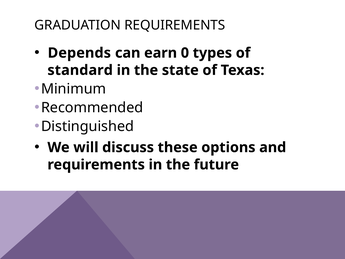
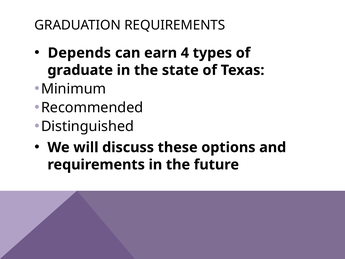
0: 0 -> 4 (185, 53)
standard: standard -> graduate (80, 70)
